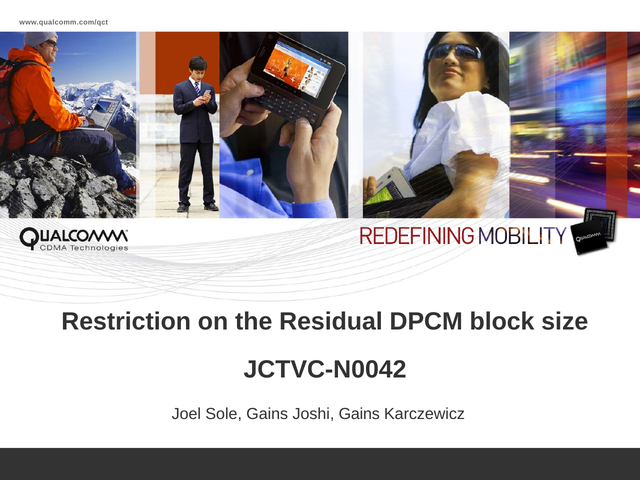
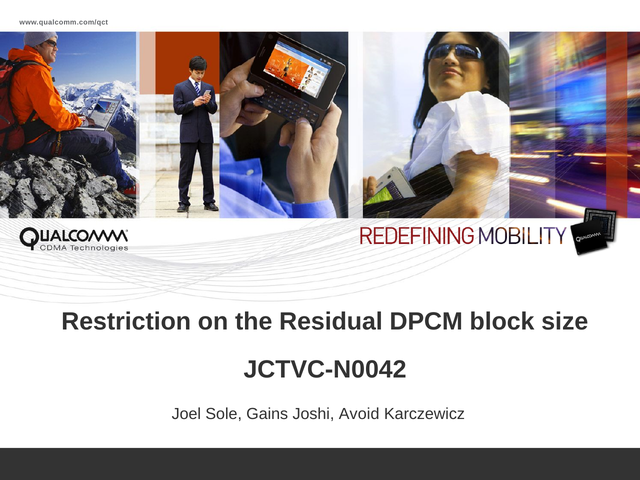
Joshi Gains: Gains -> Avoid (359, 414)
